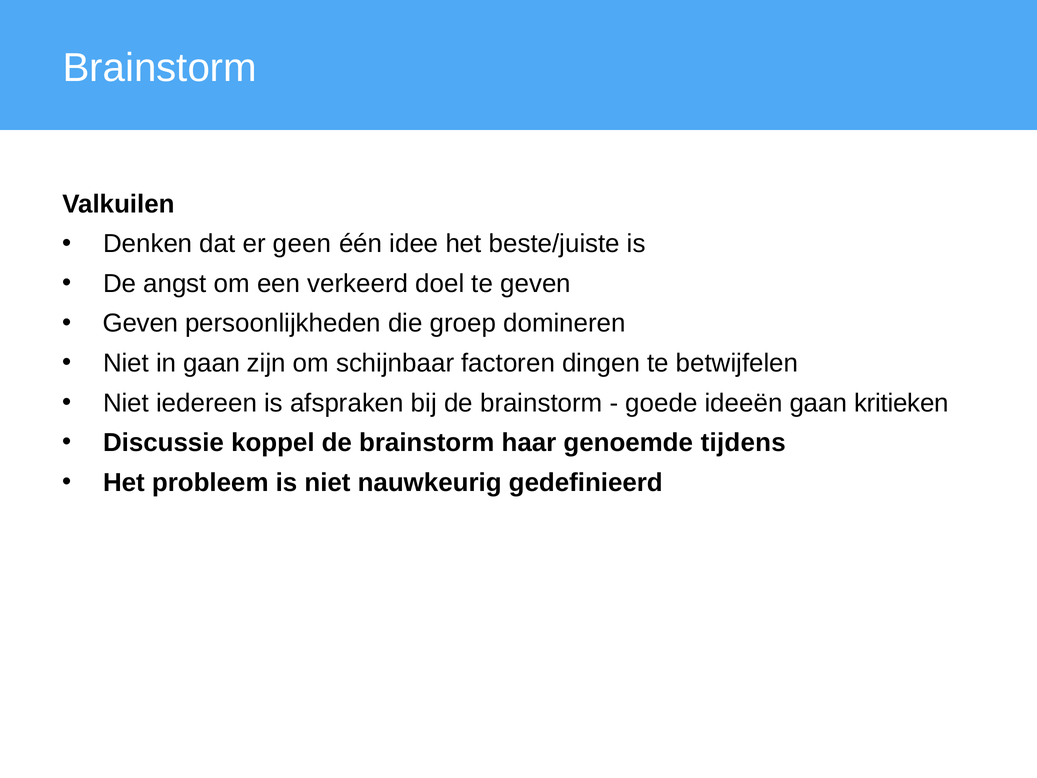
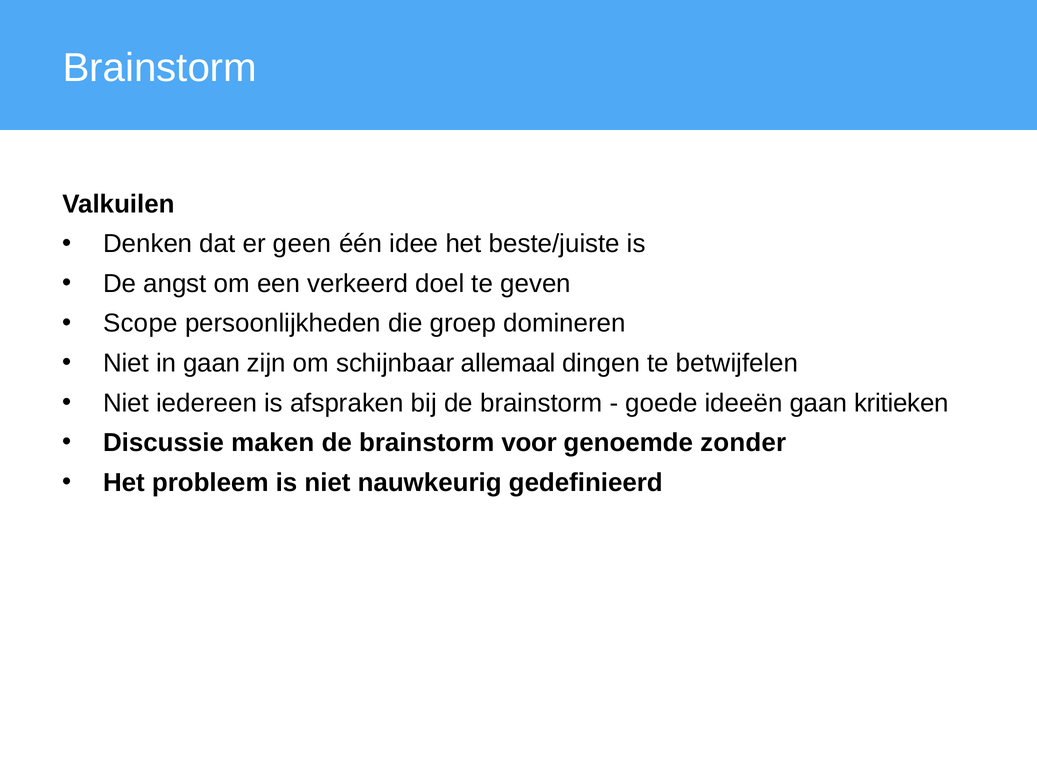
Geven: Geven -> Scope (140, 323)
factoren: factoren -> allemaal (508, 363)
koppel: koppel -> maken (273, 443)
haar: haar -> voor (529, 443)
tijdens: tijdens -> zonder (743, 443)
